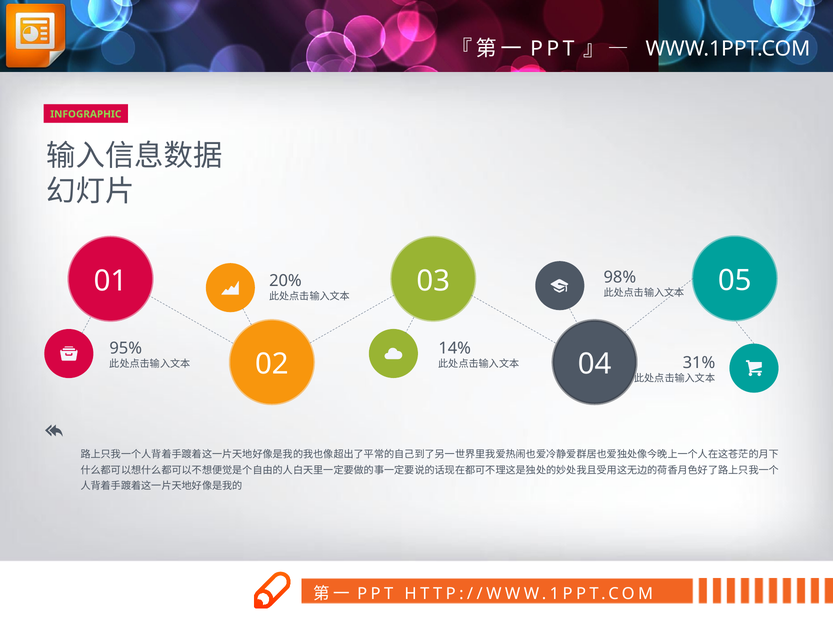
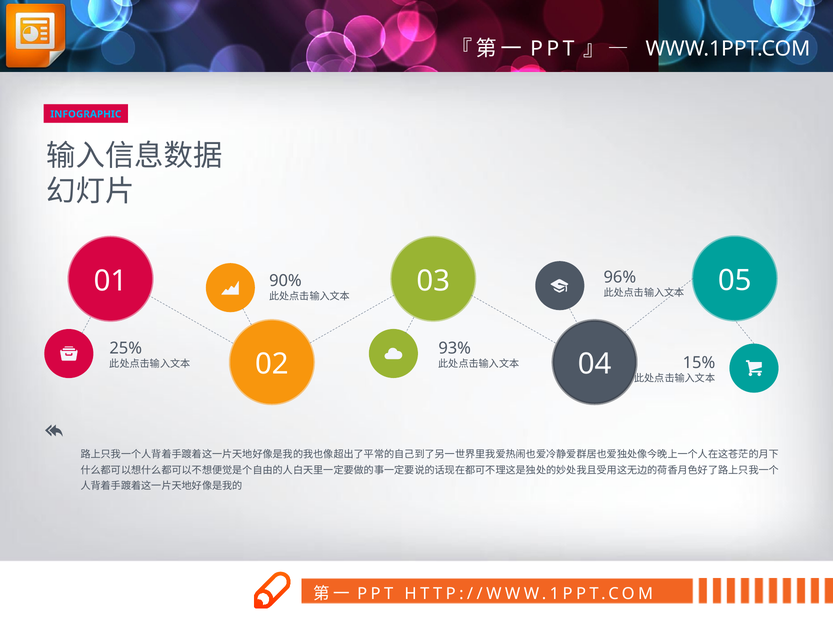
INFOGRAPHIC colour: light green -> light blue (86, 114)
98%: 98% -> 96% (620, 277)
20%: 20% -> 90% (285, 281)
95%: 95% -> 25% (126, 348)
14%: 14% -> 93% (455, 348)
31%: 31% -> 15% (699, 363)
